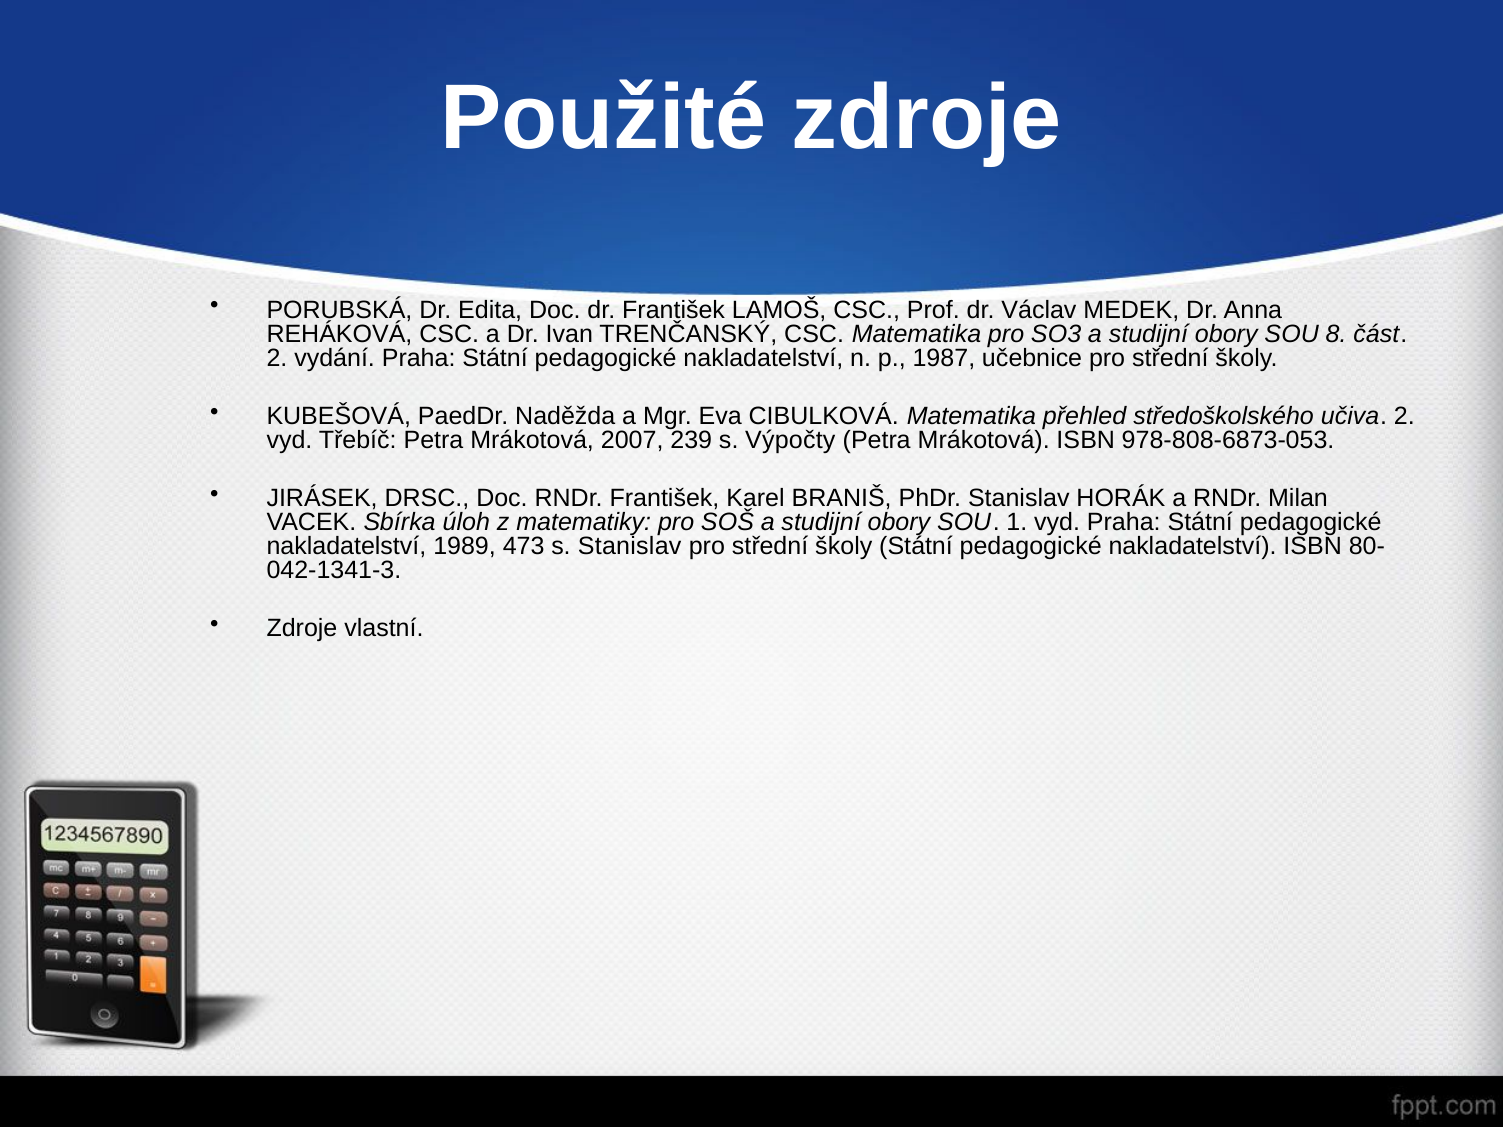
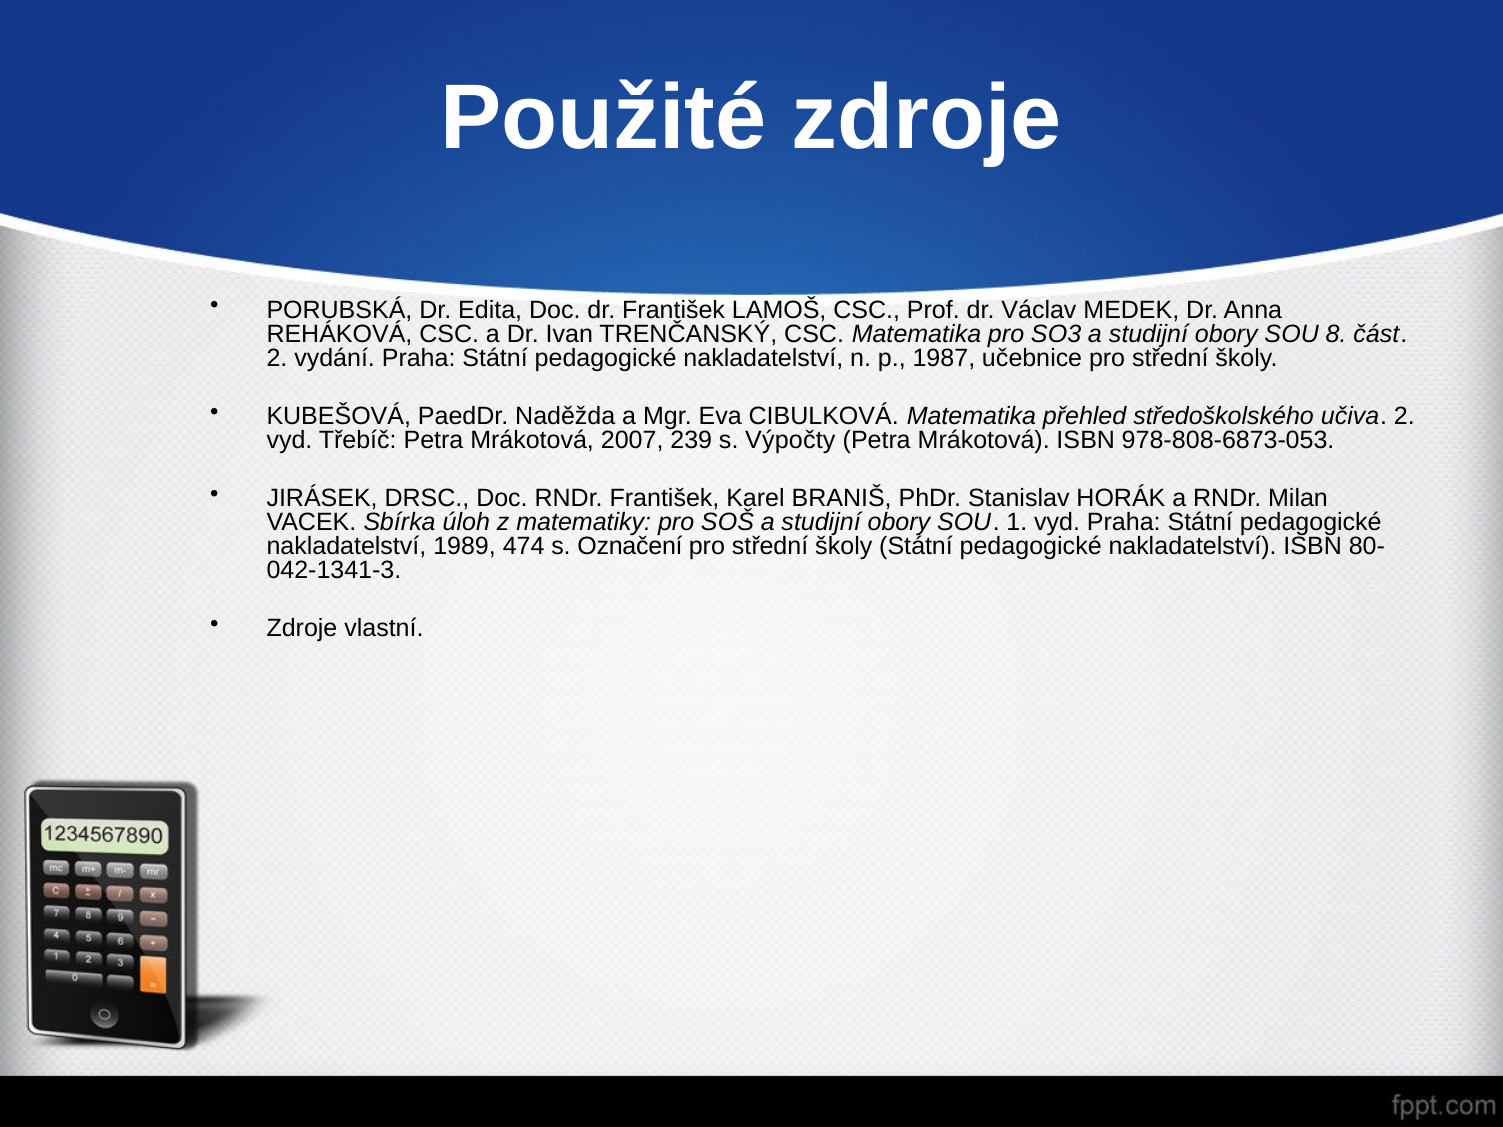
473: 473 -> 474 (524, 546)
s Stanislav: Stanislav -> Označení (630, 546)
